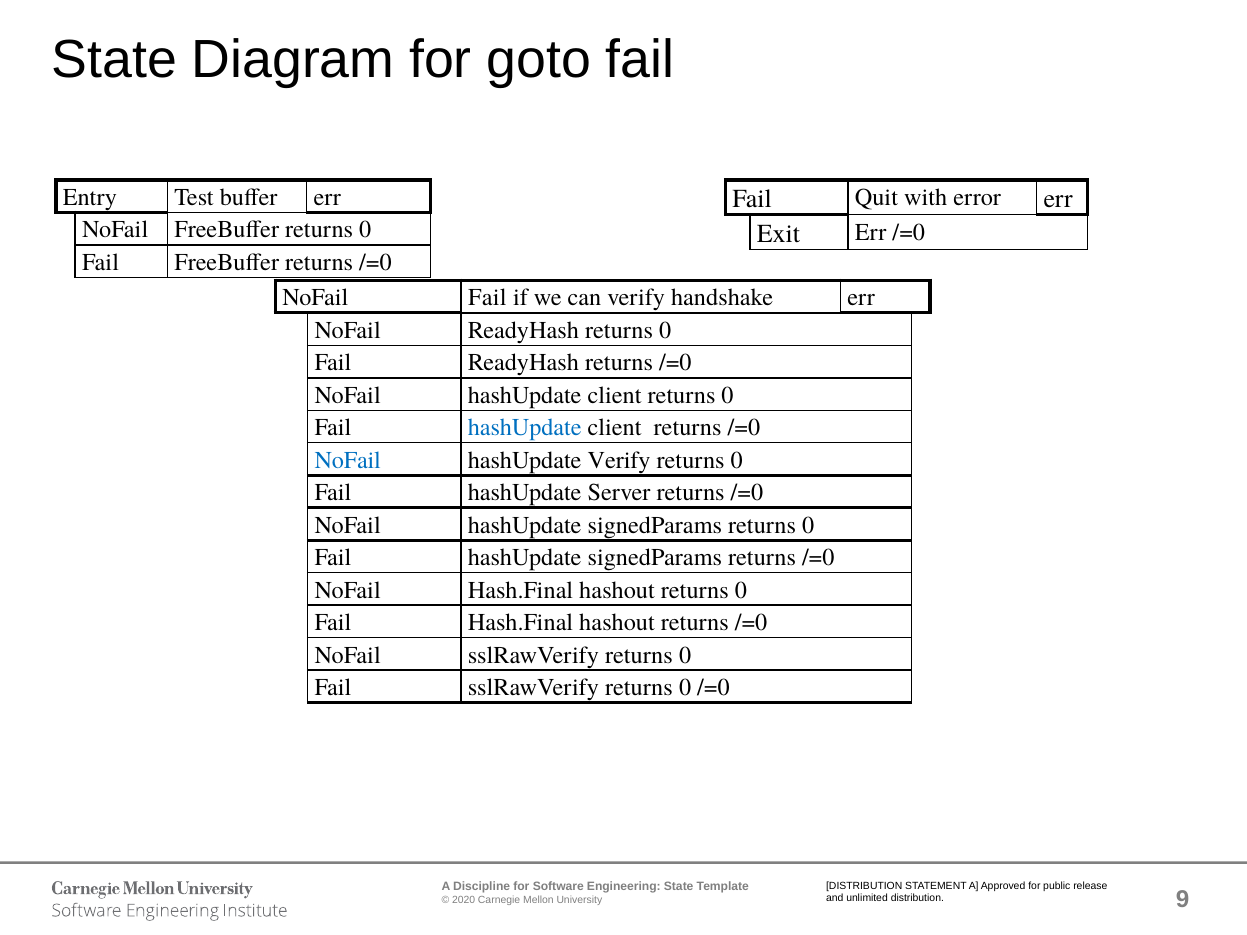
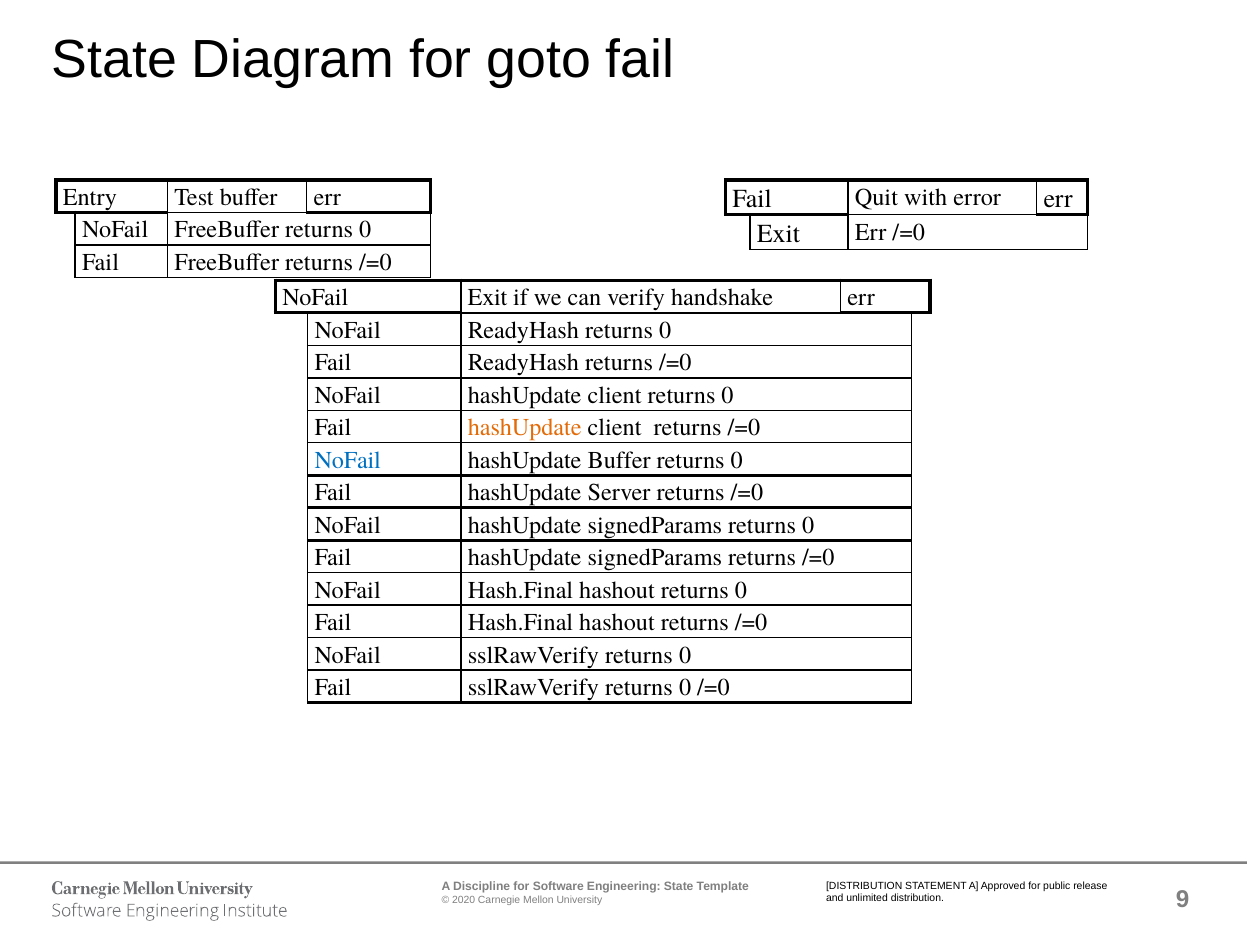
NoFail Fail: Fail -> Exit (488, 298)
hashUpdate colour: blue -> orange (525, 428)
hashUpdate Verify: Verify -> Buffer (619, 460)
